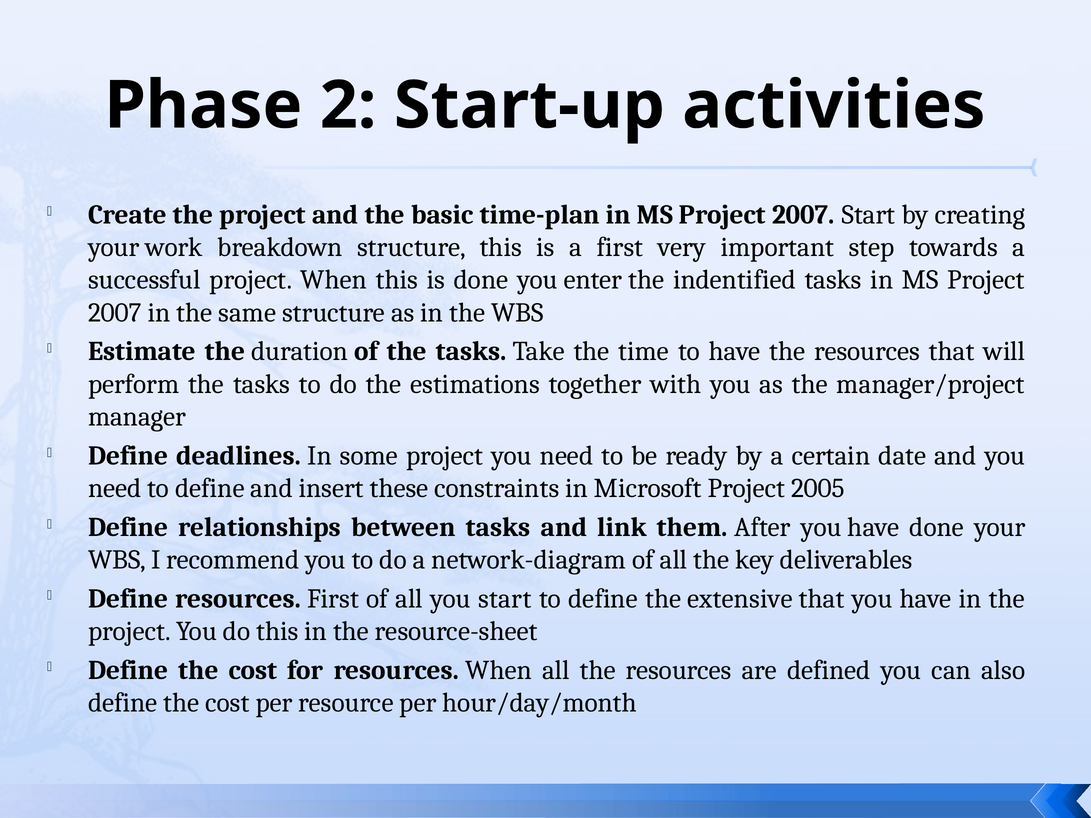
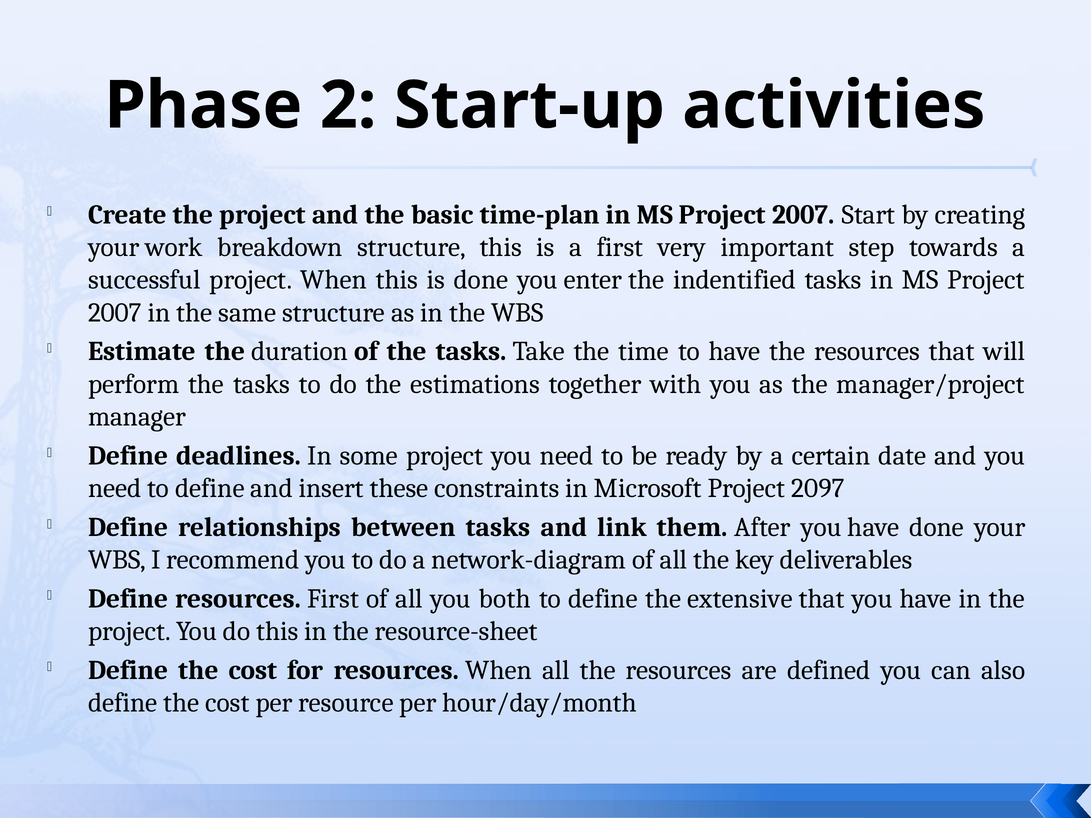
2005: 2005 -> 2097 (818, 489)
you start: start -> both (505, 599)
